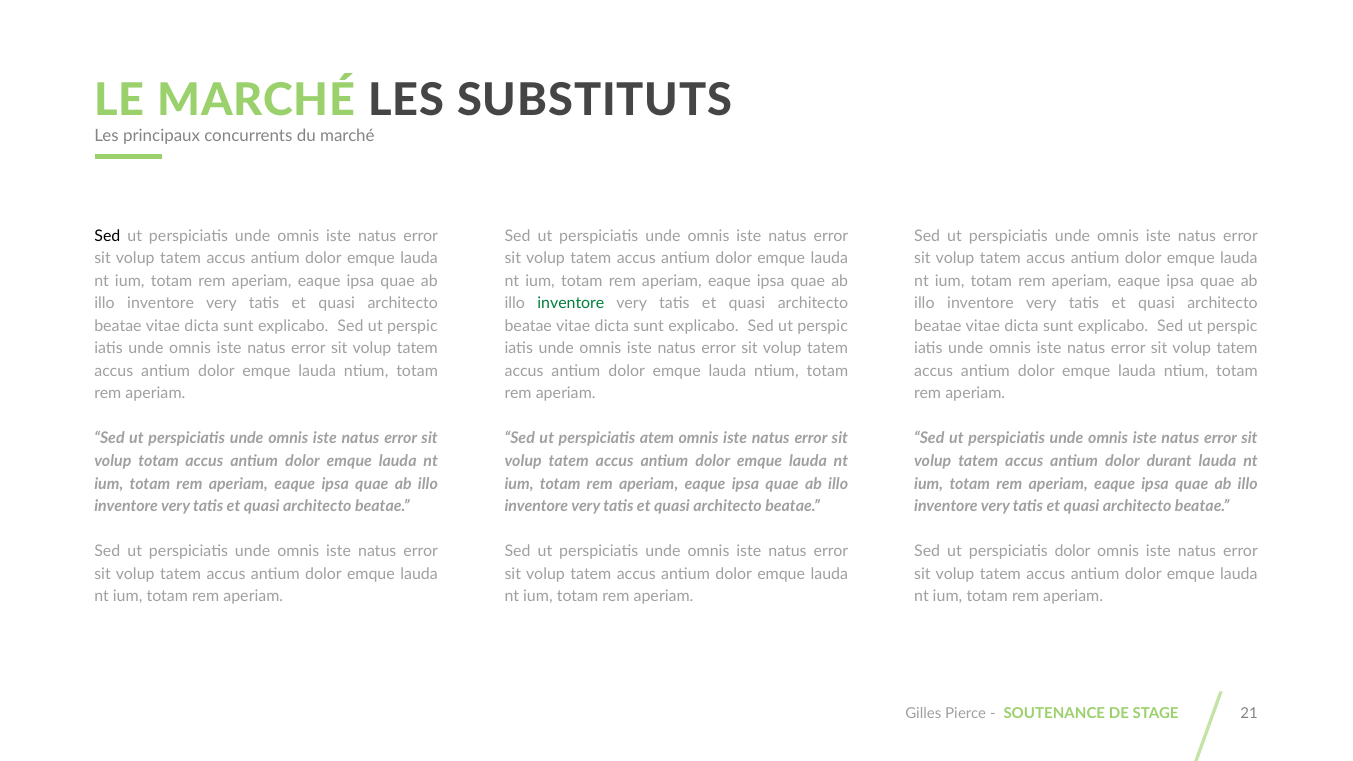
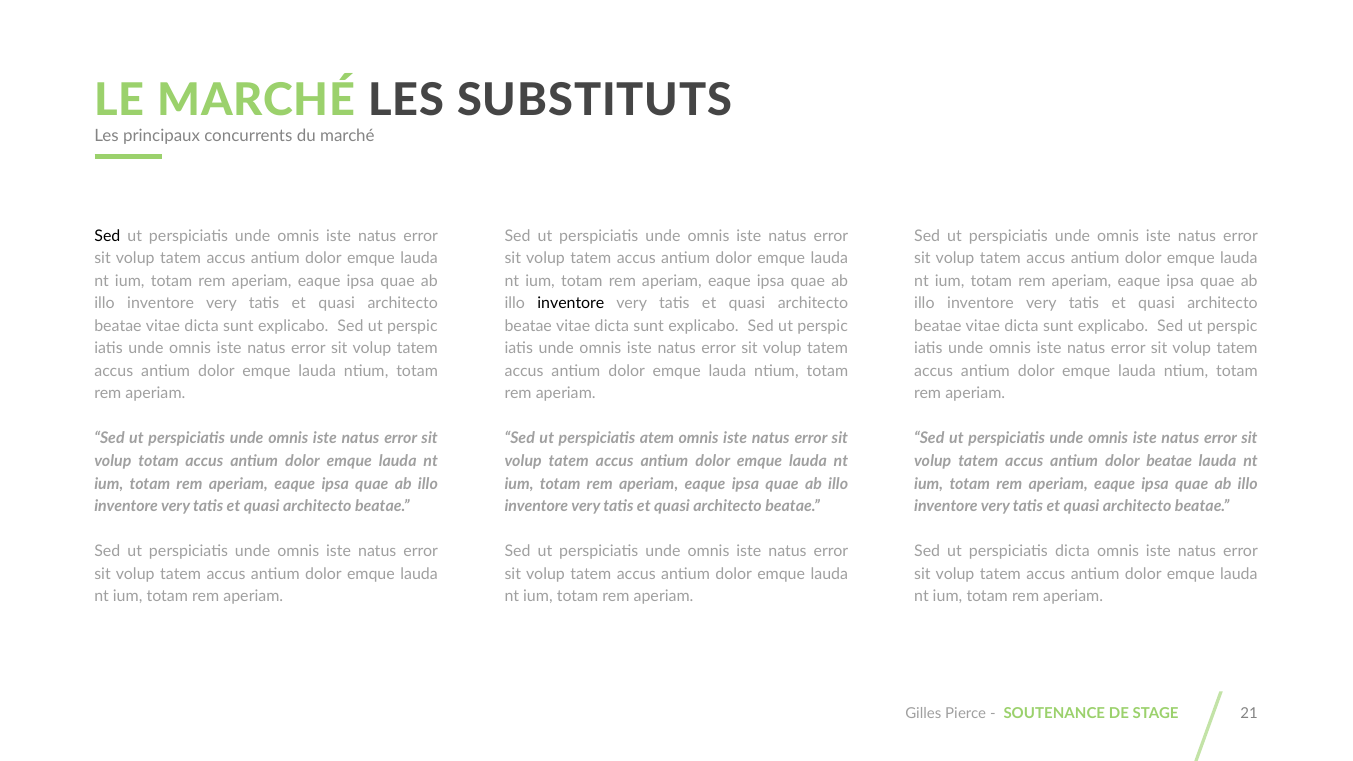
inventore colour: green -> black (571, 304)
dolor durant: durant -> beatae (1169, 461)
perspiciatis dolor: dolor -> dicta (1072, 551)
